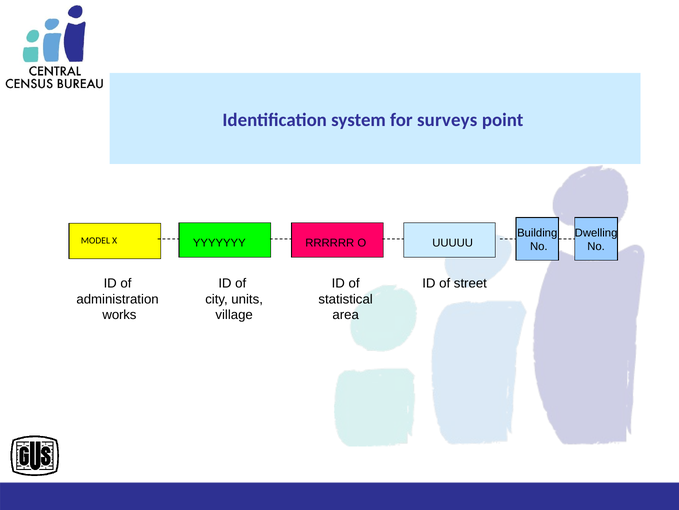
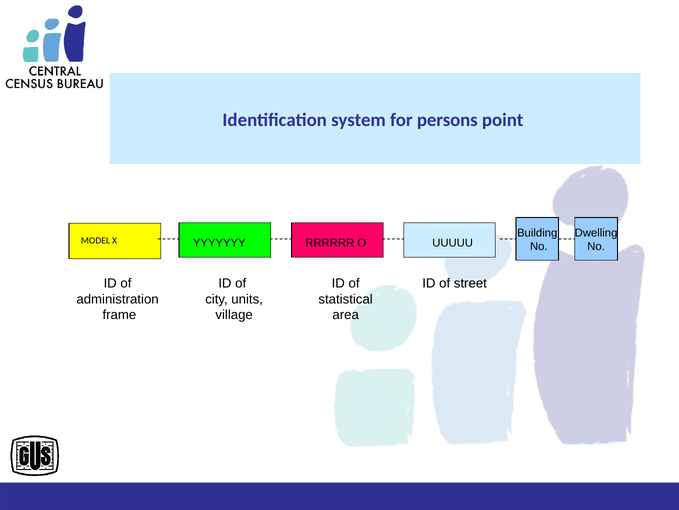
surveys: surveys -> persons (447, 120)
works: works -> frame (119, 315)
